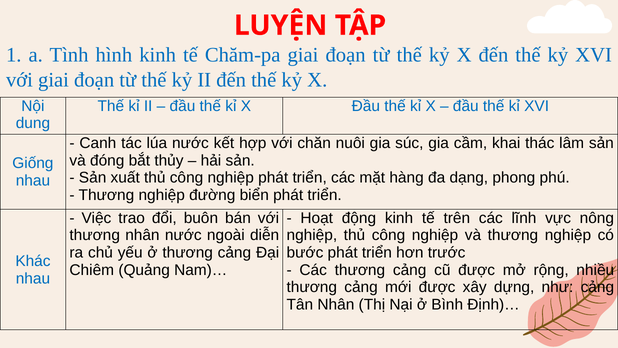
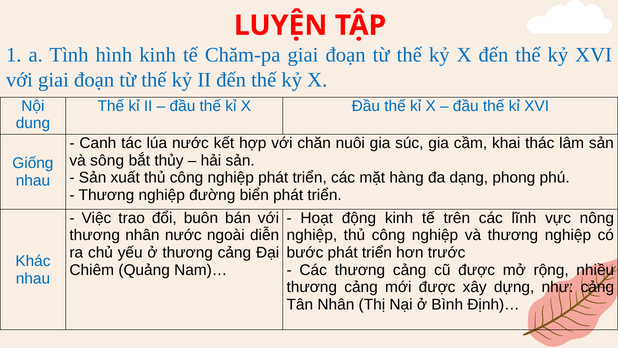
đóng: đóng -> sông (107, 160)
